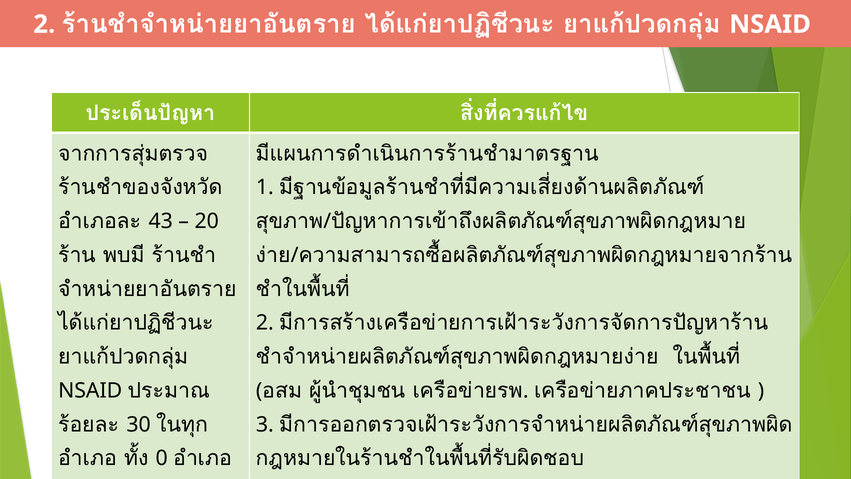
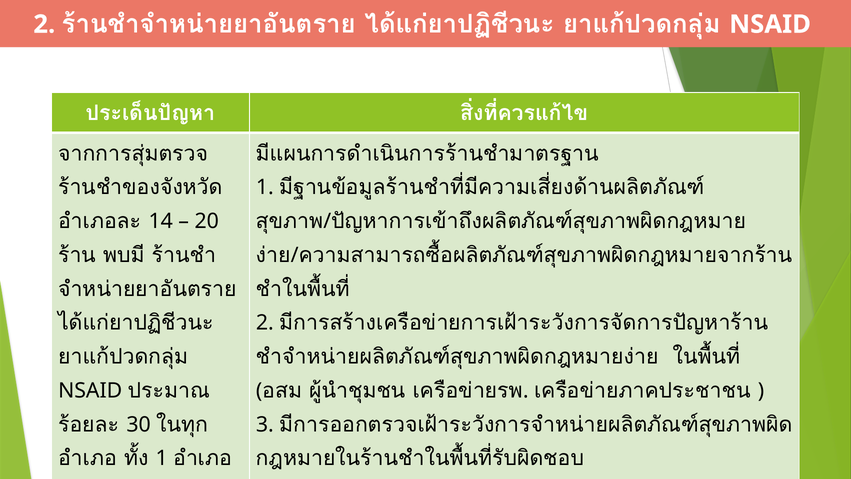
43: 43 -> 14 (161, 221)
0: 0 -> 1 (162, 458)
